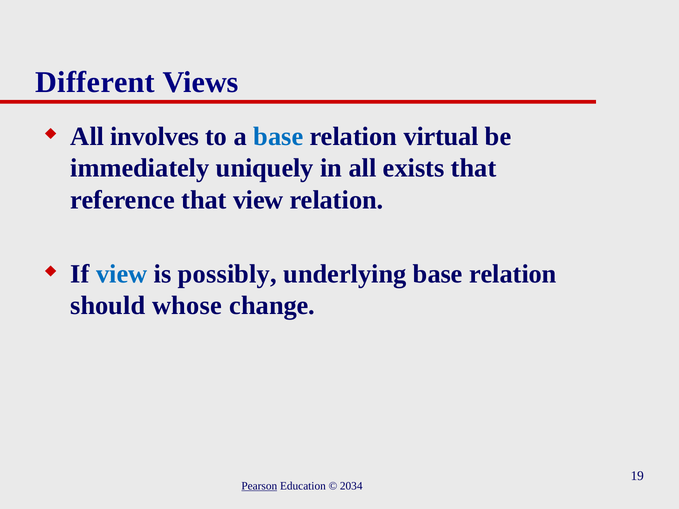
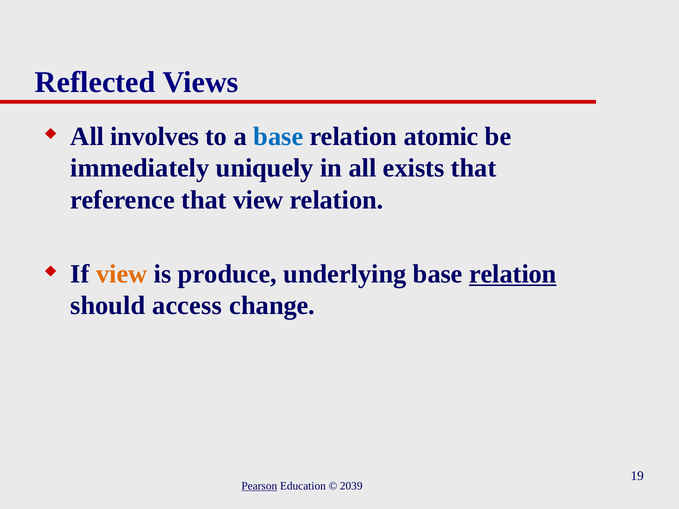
Different: Different -> Reflected (95, 83)
virtual: virtual -> atomic (441, 137)
view colour: blue -> orange (122, 274)
possibly: possibly -> produce (227, 274)
relation underline: none -> present (513, 274)
whose: whose -> access (187, 306)
2034: 2034 -> 2039 (351, 486)
